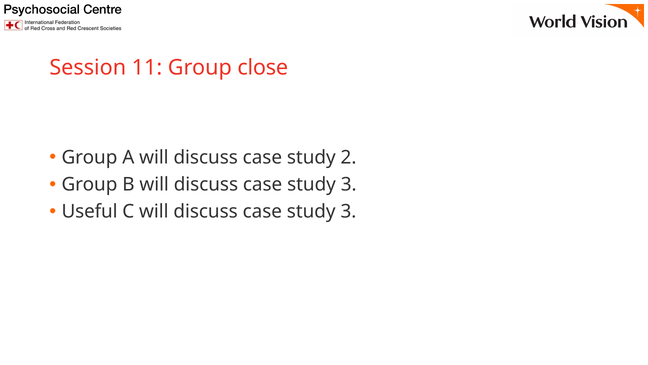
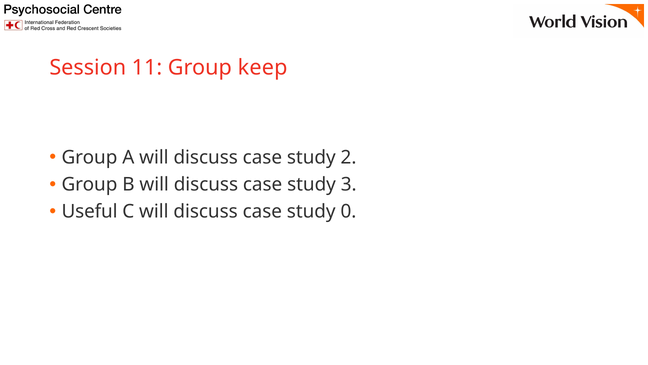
close: close -> keep (263, 67)
3: 3 -> 0 (348, 211)
